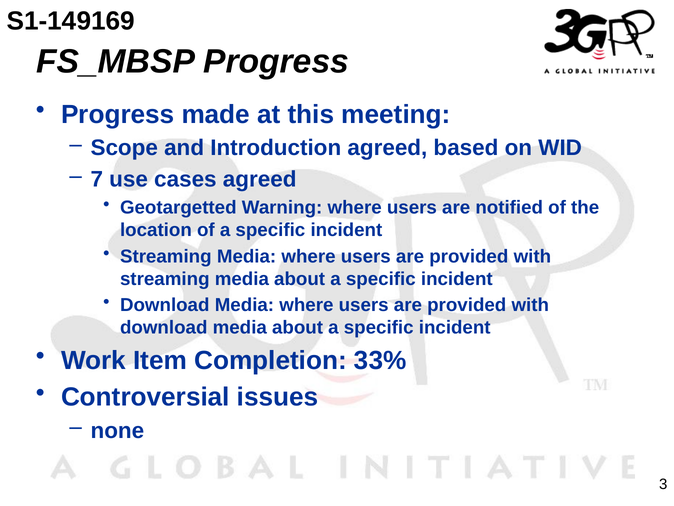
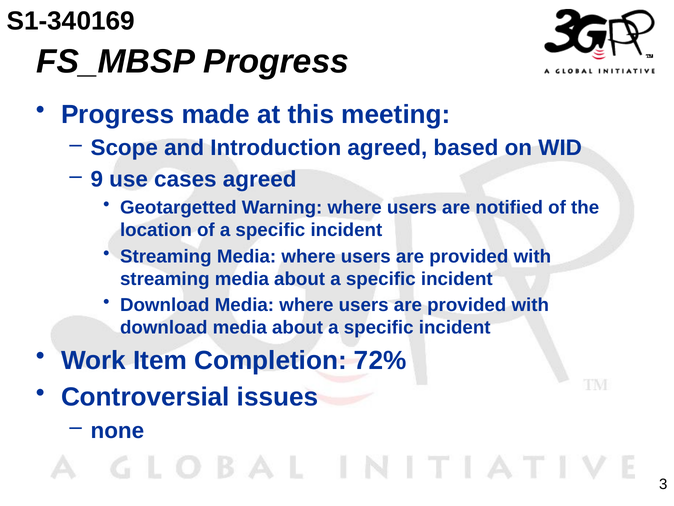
S1-149169: S1-149169 -> S1-340169 (71, 21)
7: 7 -> 9 (97, 179)
33%: 33% -> 72% (380, 360)
